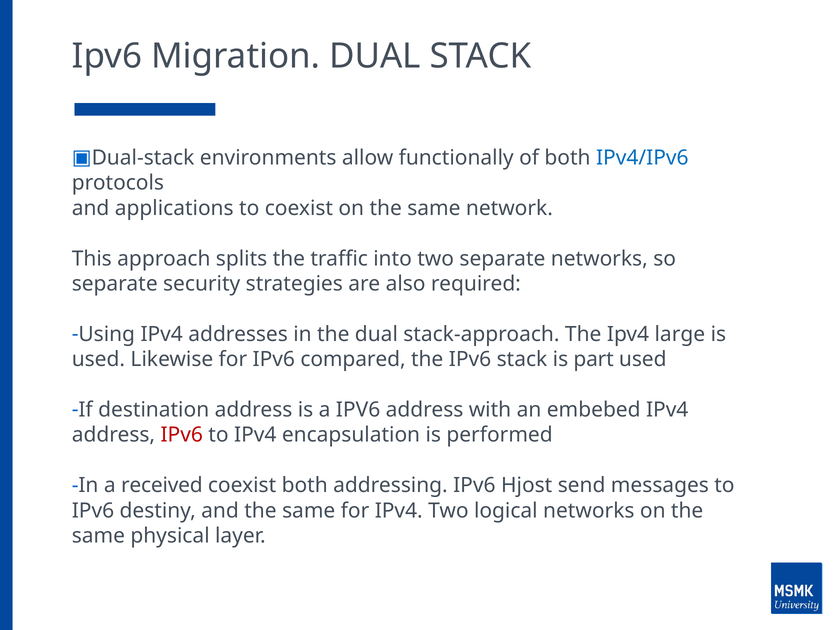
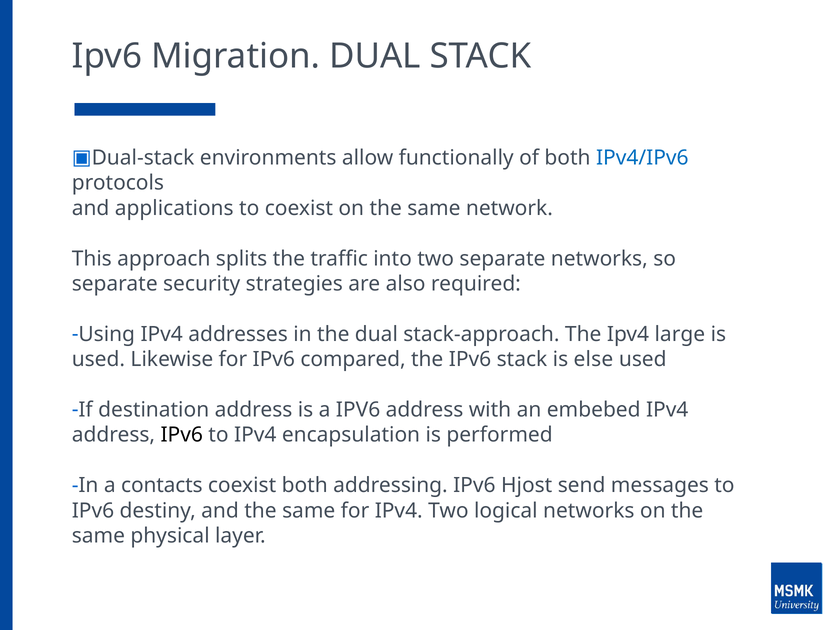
part: part -> else (593, 359)
IPv6 colour: red -> black (182, 435)
received: received -> contacts (162, 485)
